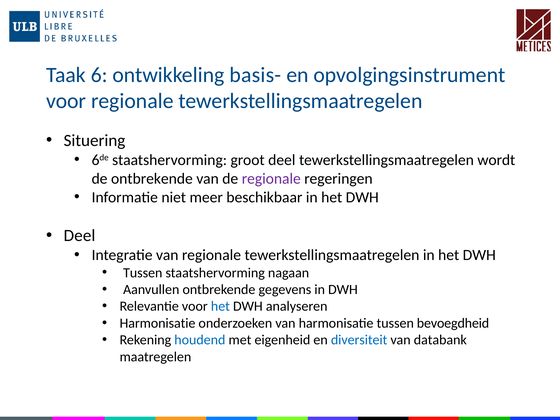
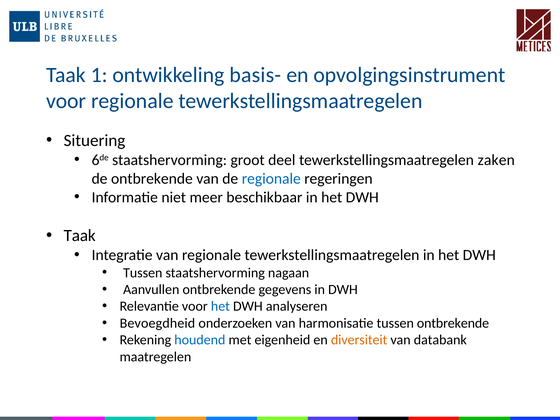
6: 6 -> 1 (99, 75)
wordt: wordt -> zaken (496, 160)
regionale colour: purple -> blue (271, 179)
Deel: Deel -> Taak (80, 236)
Harmonisatie: Harmonisatie -> Bevoegdheid (157, 323)
tussen bevoegdheid: bevoegdheid -> ontbrekende (453, 323)
diversiteit colour: blue -> orange (359, 340)
